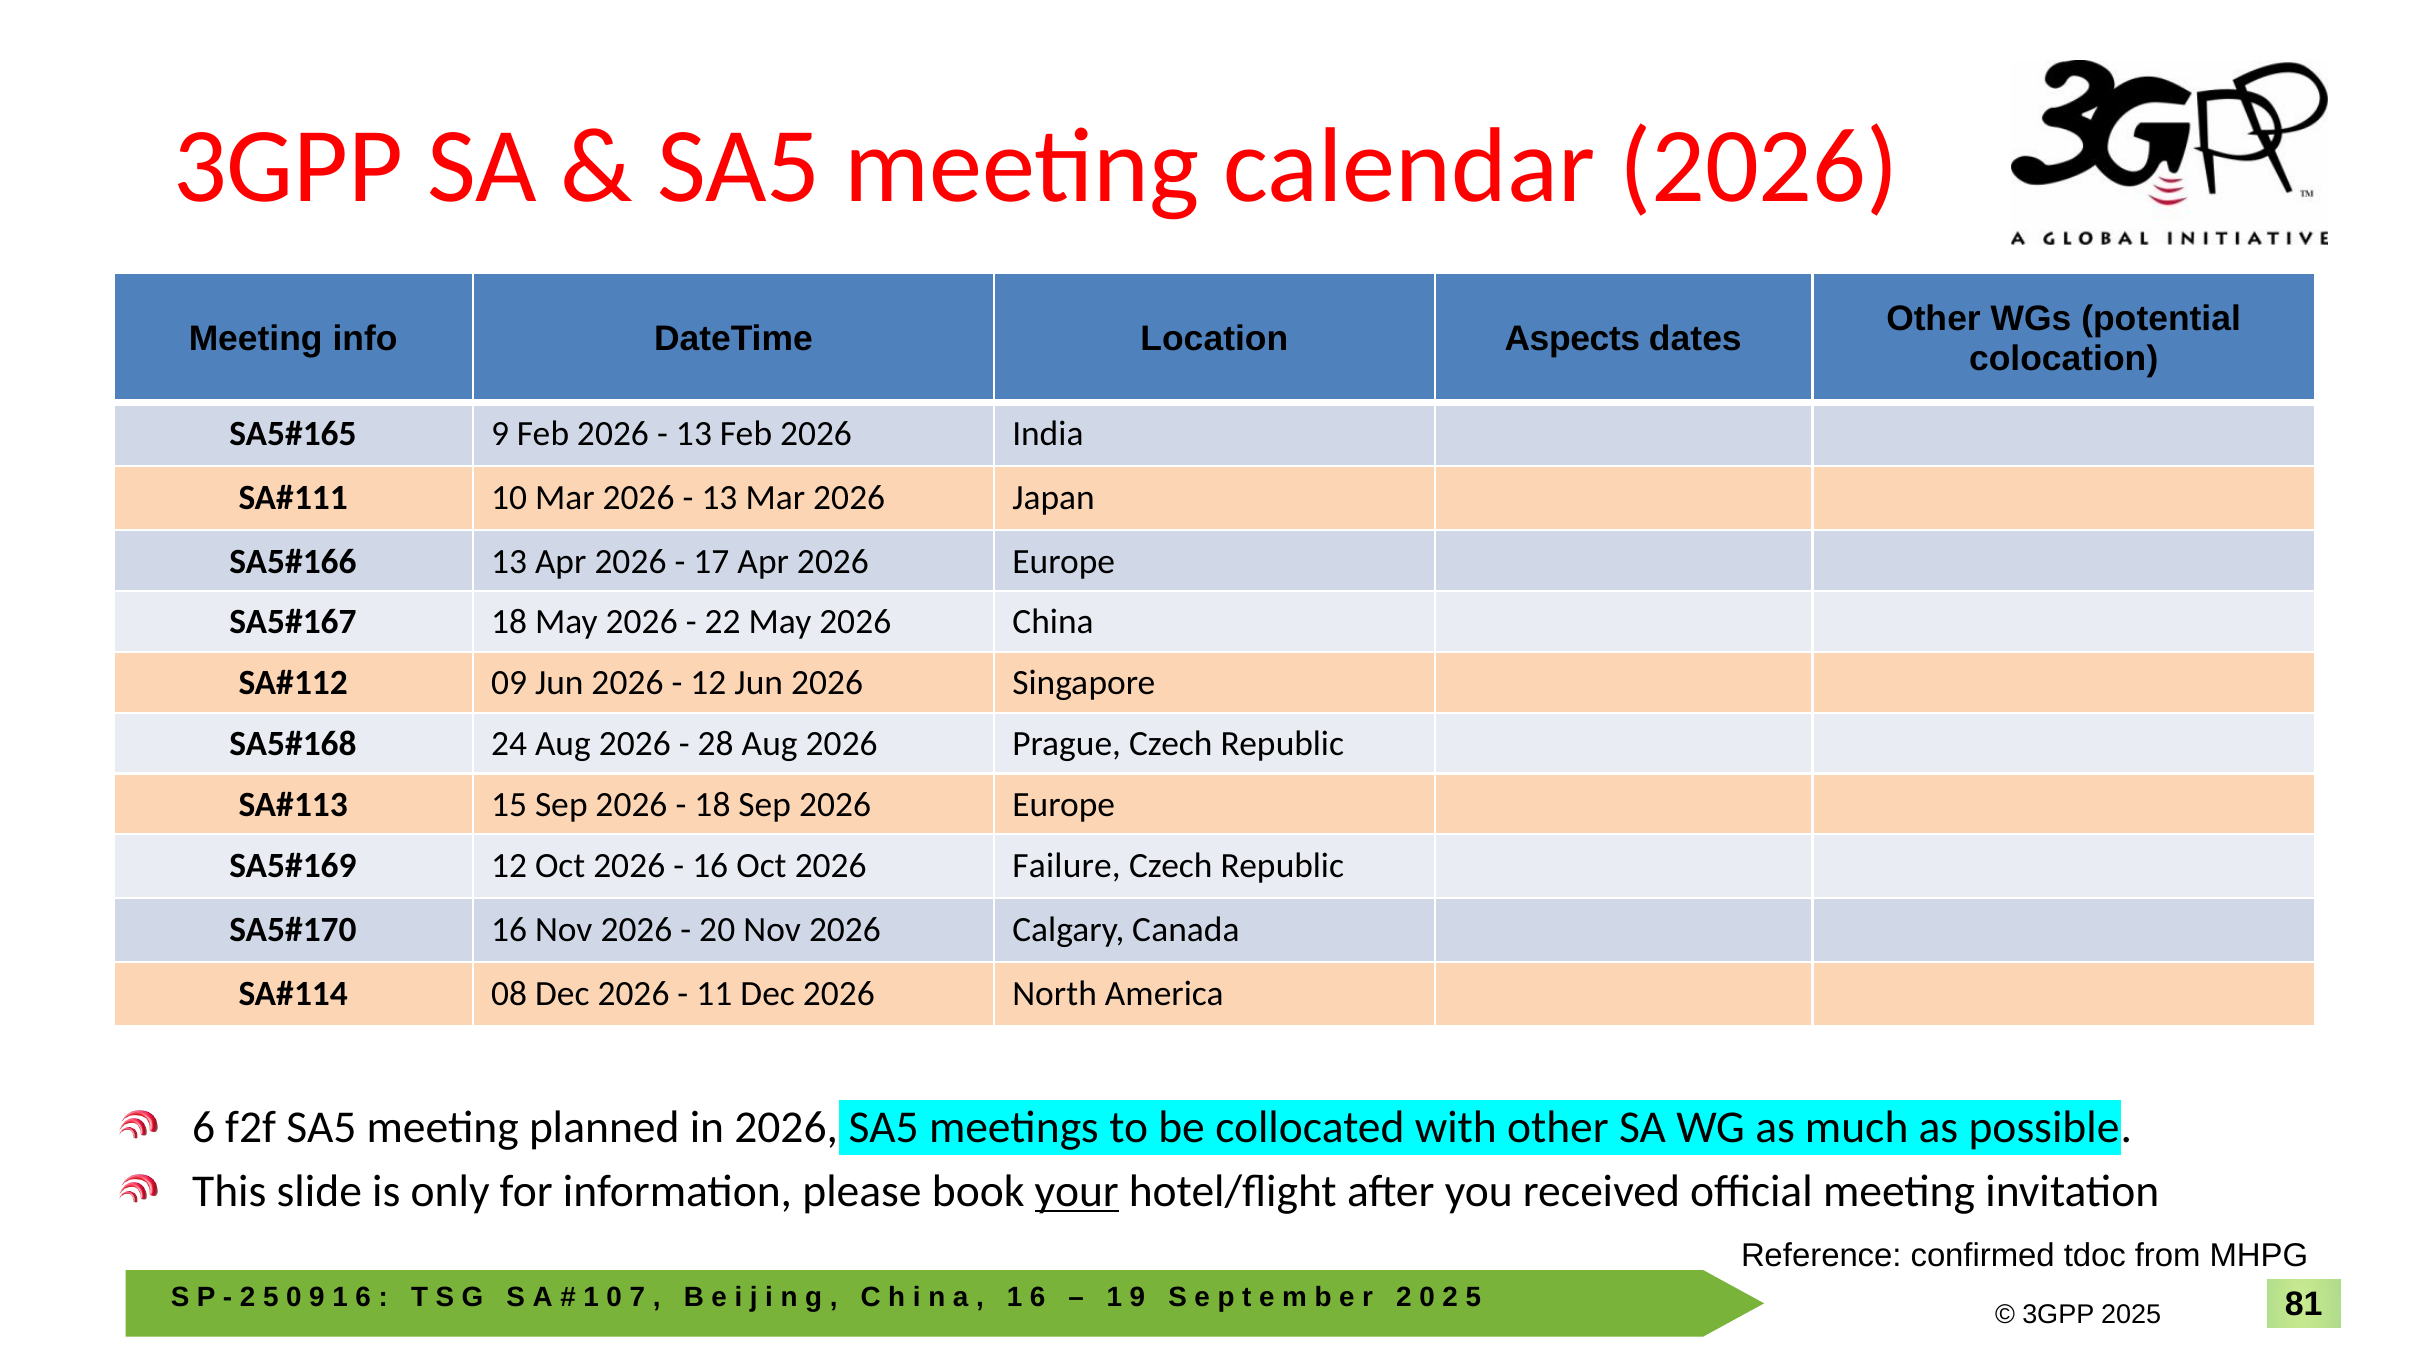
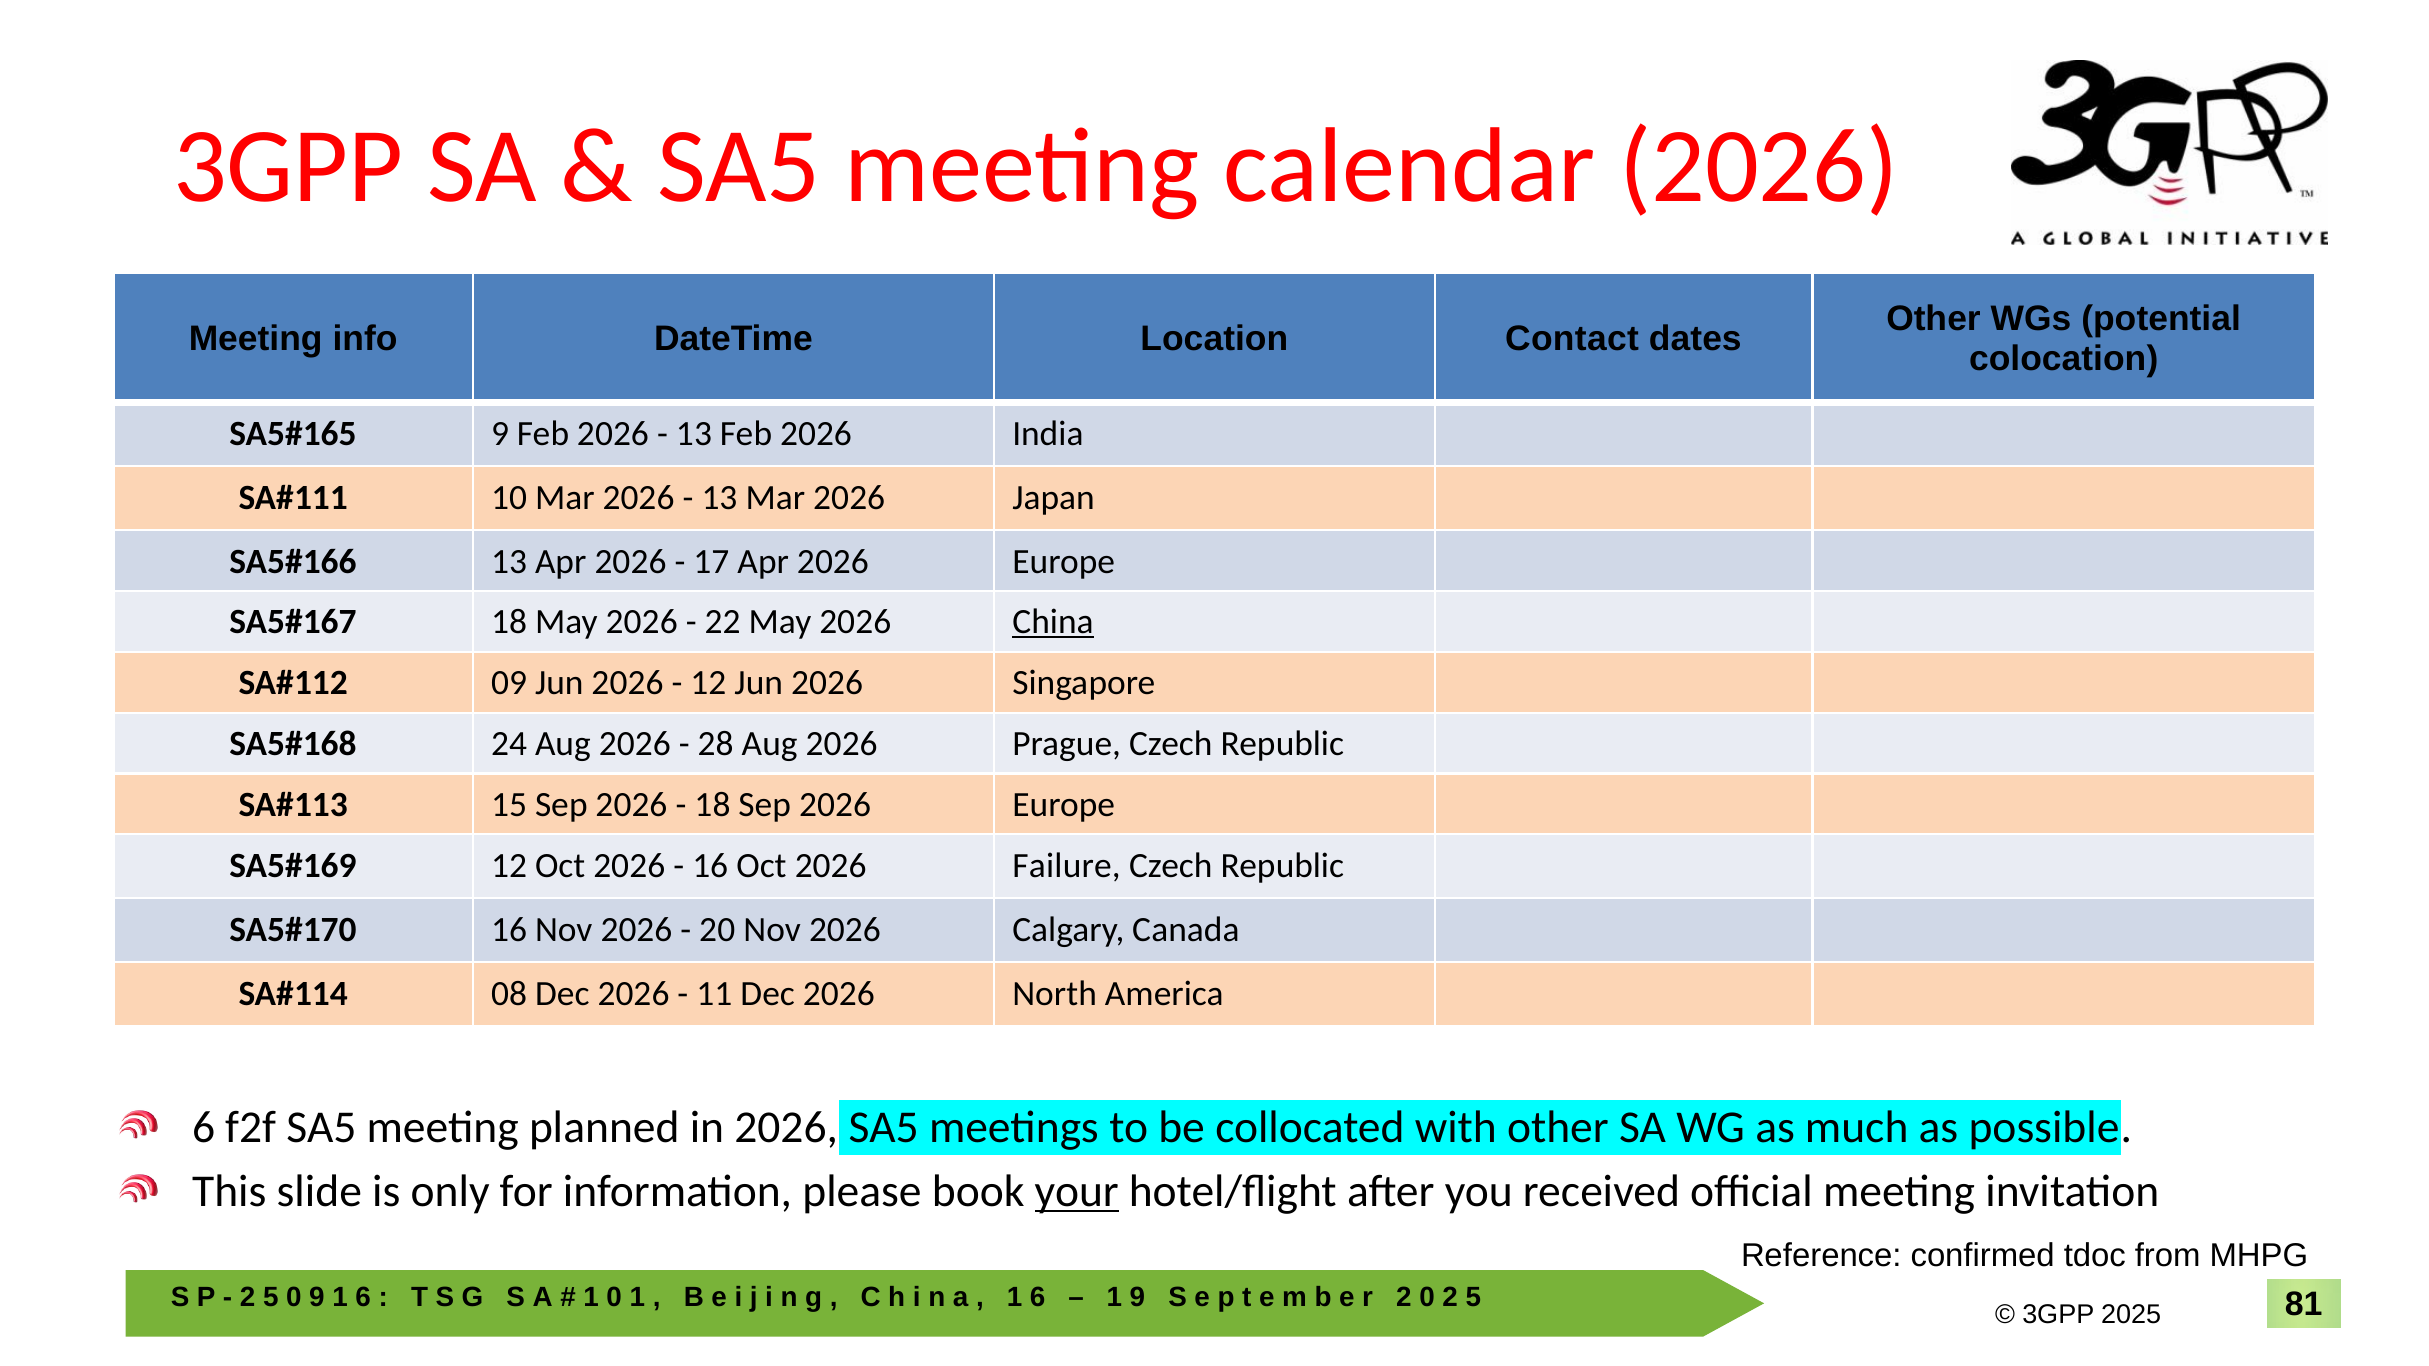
Aspects: Aspects -> Contact (1572, 339)
China underline: none -> present (1053, 622)
7: 7 -> 1 (637, 1298)
